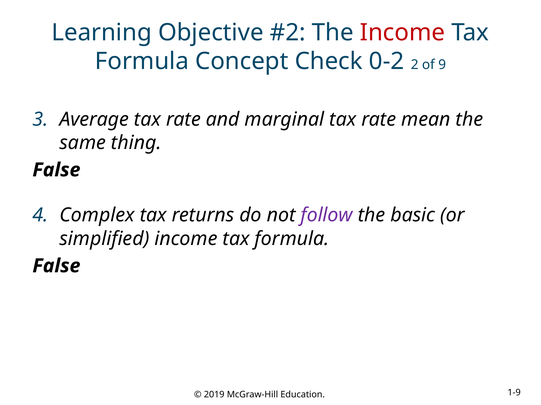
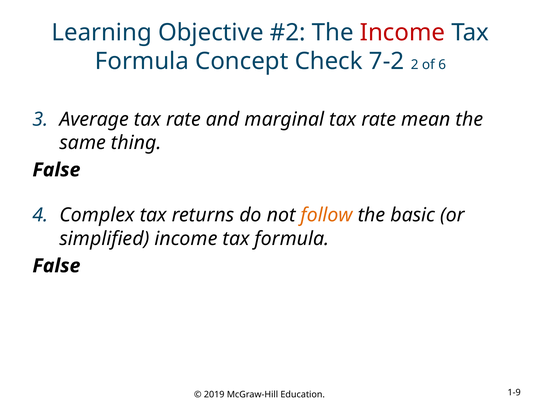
0-2: 0-2 -> 7-2 (387, 62)
9: 9 -> 6 (442, 65)
follow colour: purple -> orange (327, 216)
